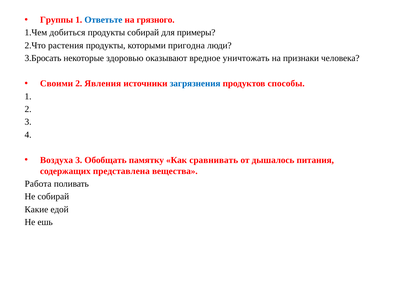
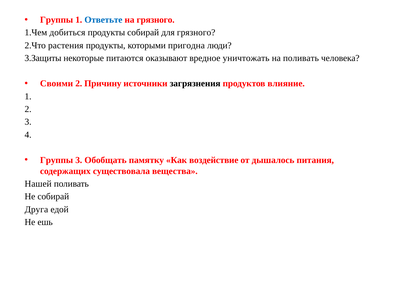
для примеры: примеры -> грязного (196, 33)
3.Бросать: 3.Бросать -> 3.Защиты (43, 58)
здоровью: здоровью -> питаются (125, 58)
на признаки: признаки -> поливать (301, 58)
Явления: Явления -> Причину (103, 84)
загрязнения colour: blue -> black (195, 84)
способы: способы -> влияние (286, 84)
Воздуха: Воздуха -> Группы (57, 160)
сравнивать: сравнивать -> воздействие (214, 160)
представлена: представлена -> существовала (121, 171)
Работа: Работа -> Нашей (38, 184)
Какие: Какие -> Друга (36, 210)
